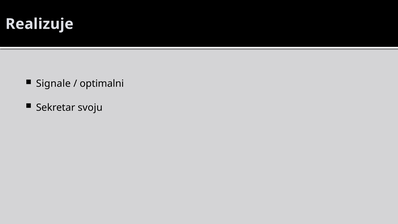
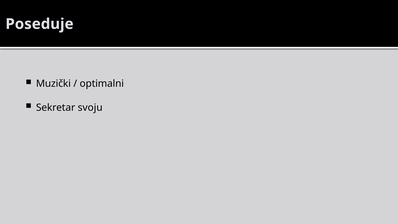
Realizuje: Realizuje -> Poseduje (40, 24)
Signale: Signale -> Muzički (53, 84)
